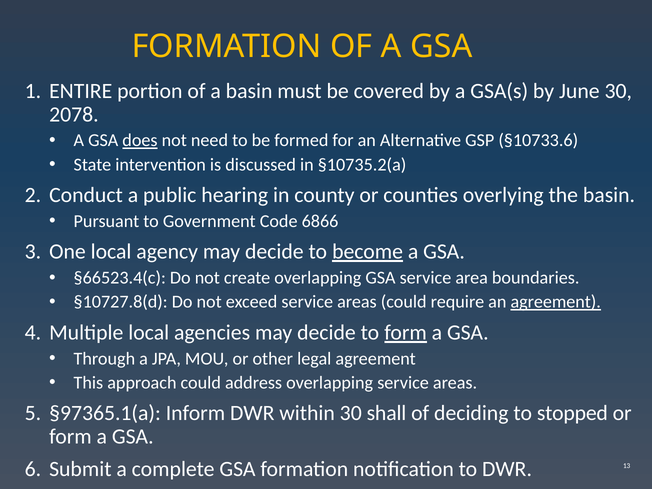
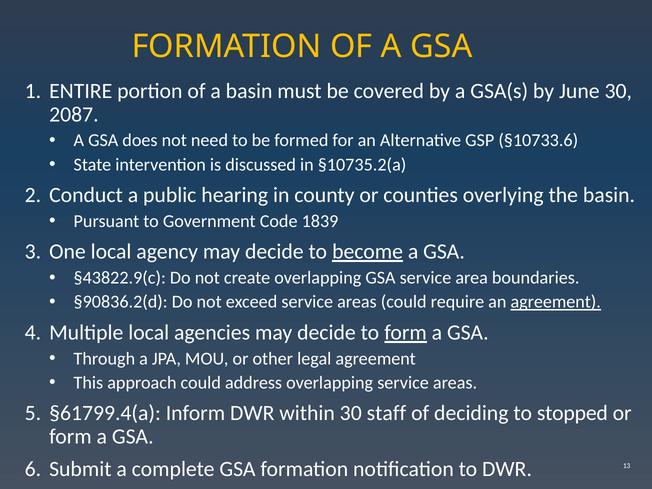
2078: 2078 -> 2087 (74, 114)
does underline: present -> none (140, 140)
6866: 6866 -> 1839 (320, 221)
§66523.4(c: §66523.4(c -> §43822.9(c (120, 278)
§10727.8(d: §10727.8(d -> §90836.2(d (121, 302)
§97365.1(a: §97365.1(a -> §61799.4(a (105, 413)
shall: shall -> staff (386, 413)
